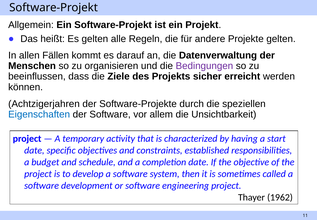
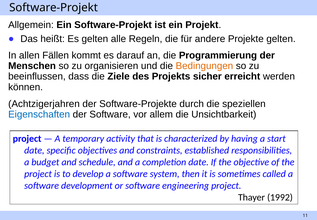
Datenverwaltung: Datenverwaltung -> Programmierung (218, 55)
Bedingungen colour: purple -> orange (204, 66)
1962: 1962 -> 1992 (280, 197)
